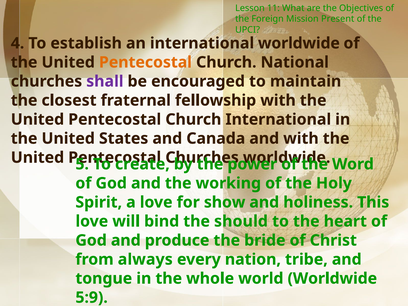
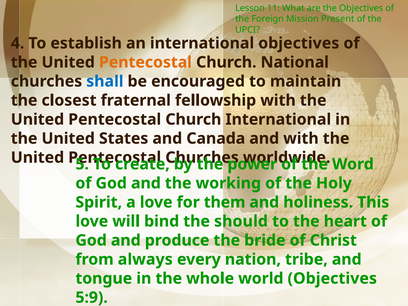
international worldwide: worldwide -> objectives (299, 43)
shall colour: purple -> blue (105, 81)
show: show -> them (225, 202)
world Worldwide: Worldwide -> Objectives (332, 278)
